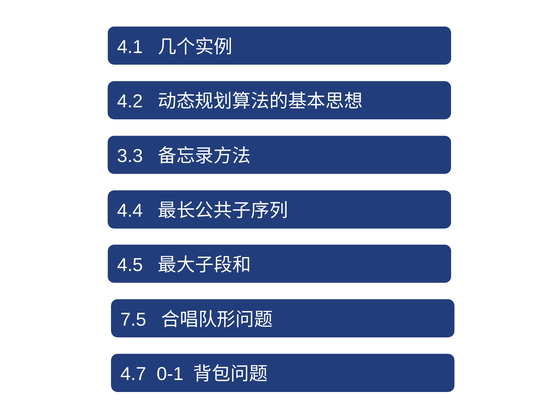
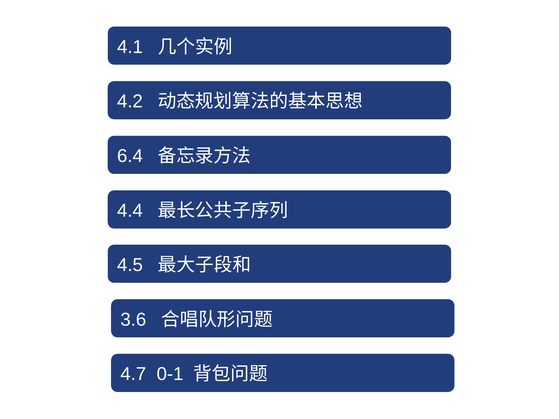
3.3: 3.3 -> 6.4 (130, 156)
7.5: 7.5 -> 3.6 (133, 320)
